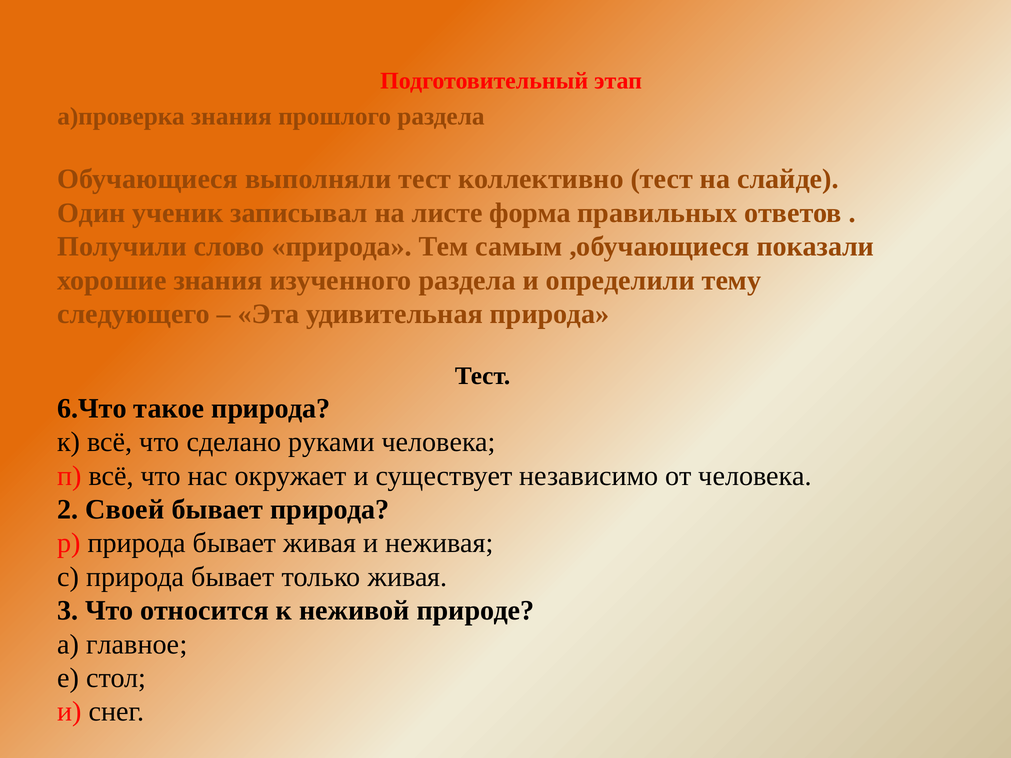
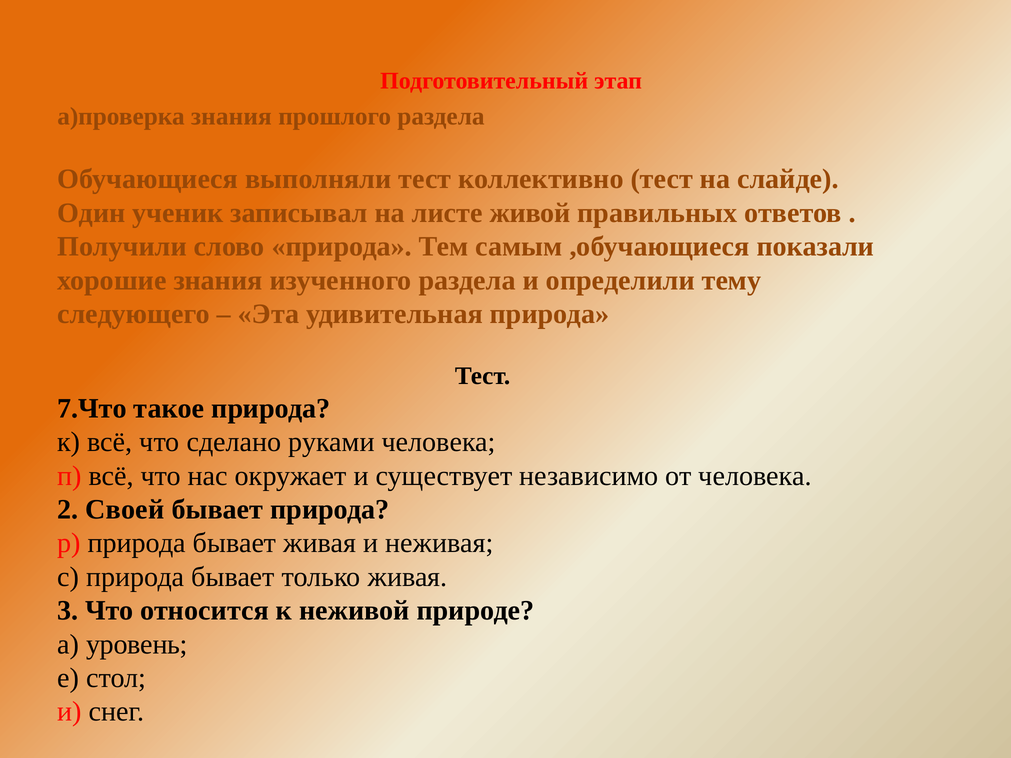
форма: форма -> живой (530, 213)
6.Что: 6.Что -> 7.Что (92, 408)
главное: главное -> уровень (137, 644)
